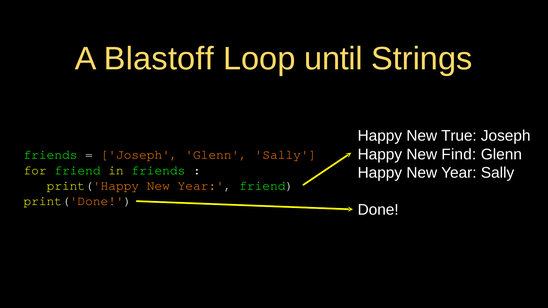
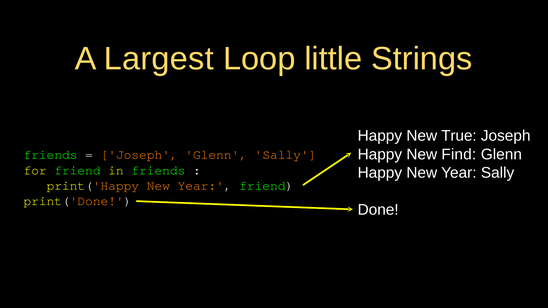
Blastoff: Blastoff -> Largest (159, 59)
until: until -> little (333, 59)
